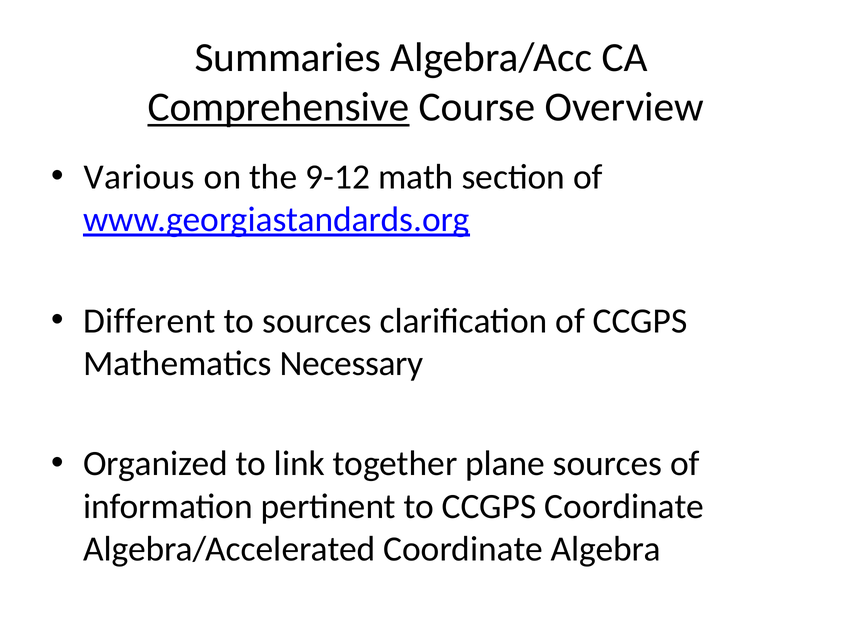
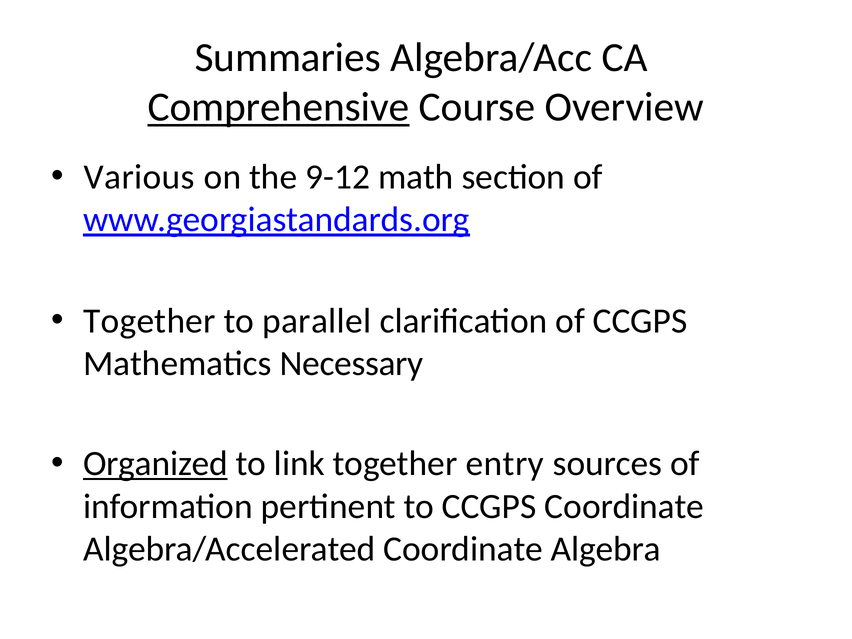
Different: Different -> Together (149, 321)
to sources: sources -> parallel (317, 321)
Organized underline: none -> present (155, 464)
plane: plane -> entry (505, 464)
